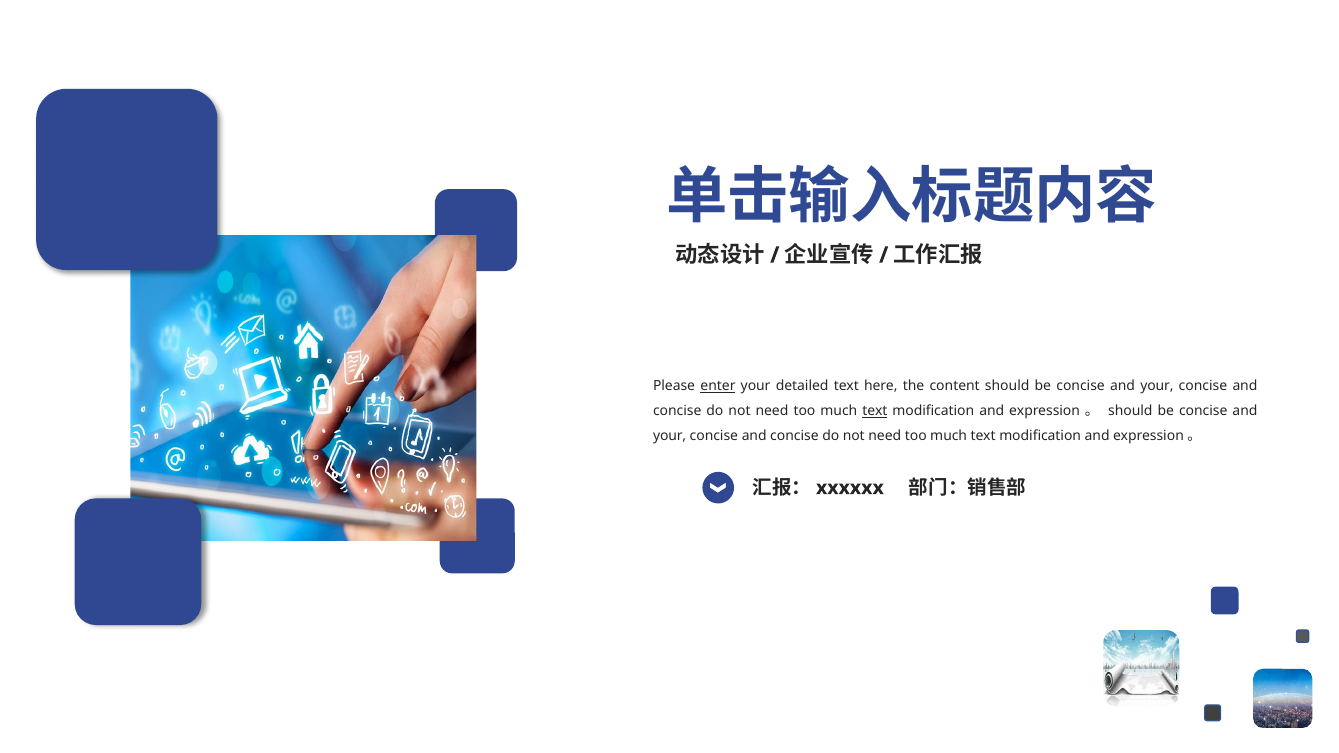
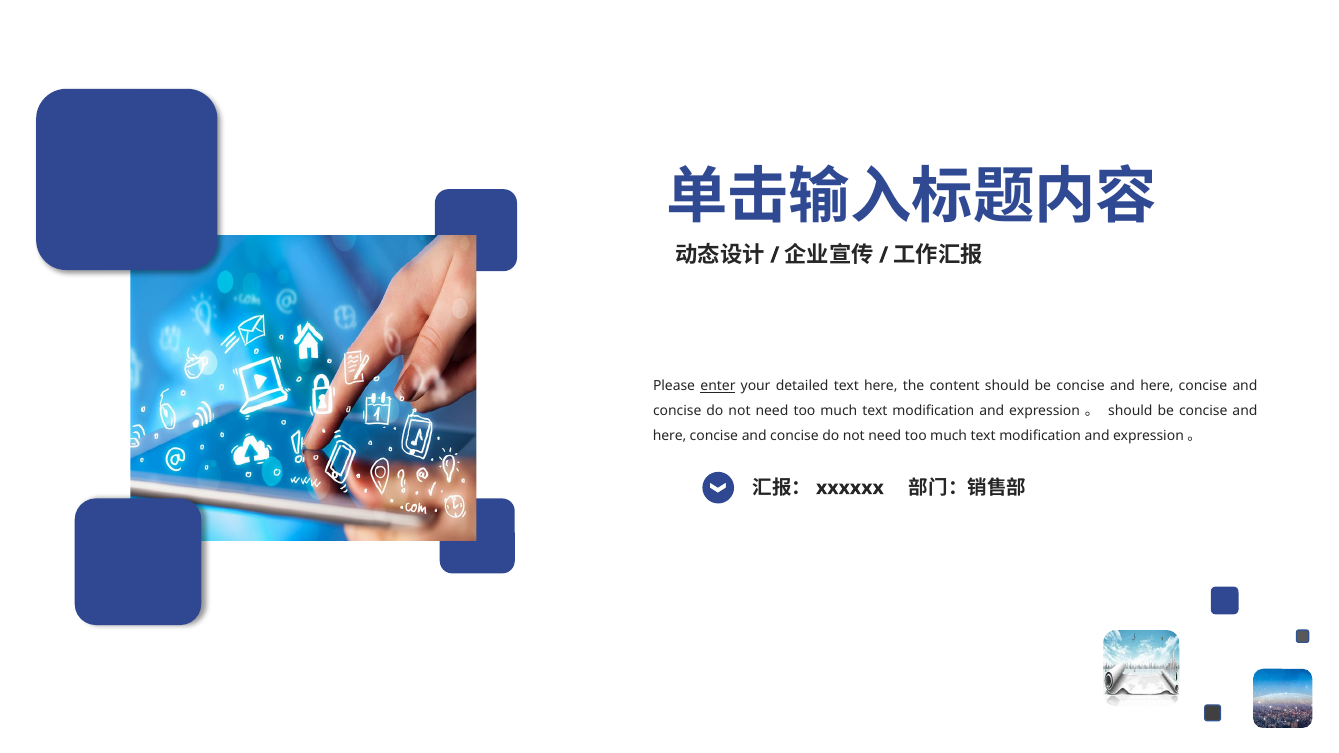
your: your -> here (1157, 386)
text underline: present -> none (875, 411)
your: your -> here (670, 436)
